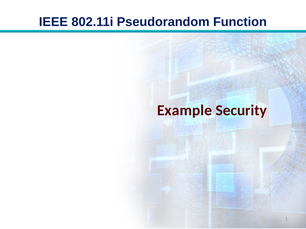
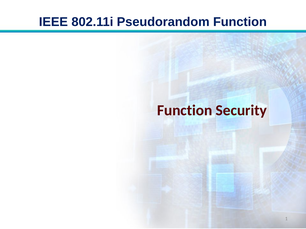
Example: Example -> Function (185, 110)
